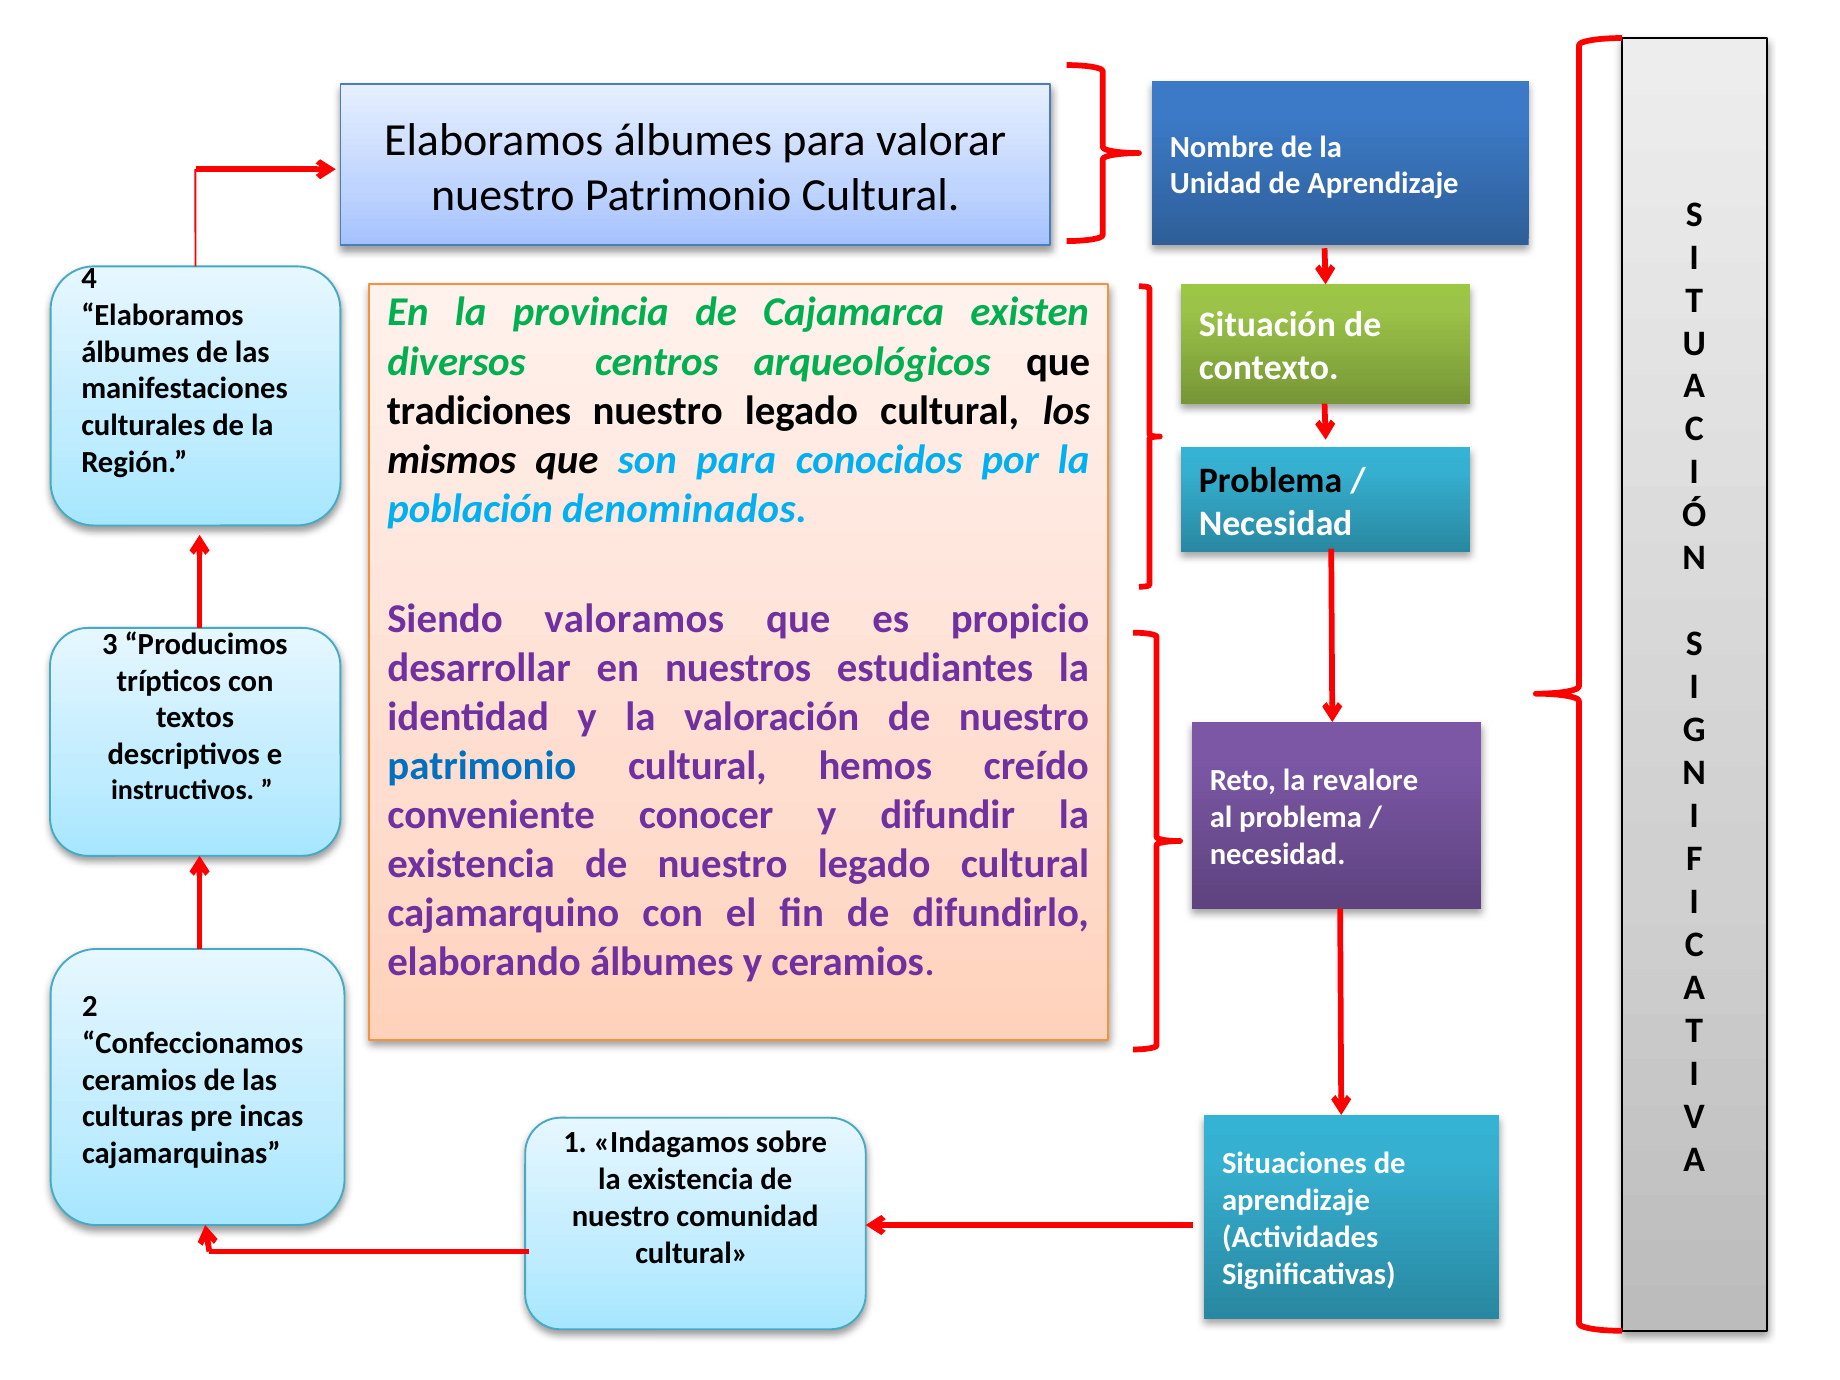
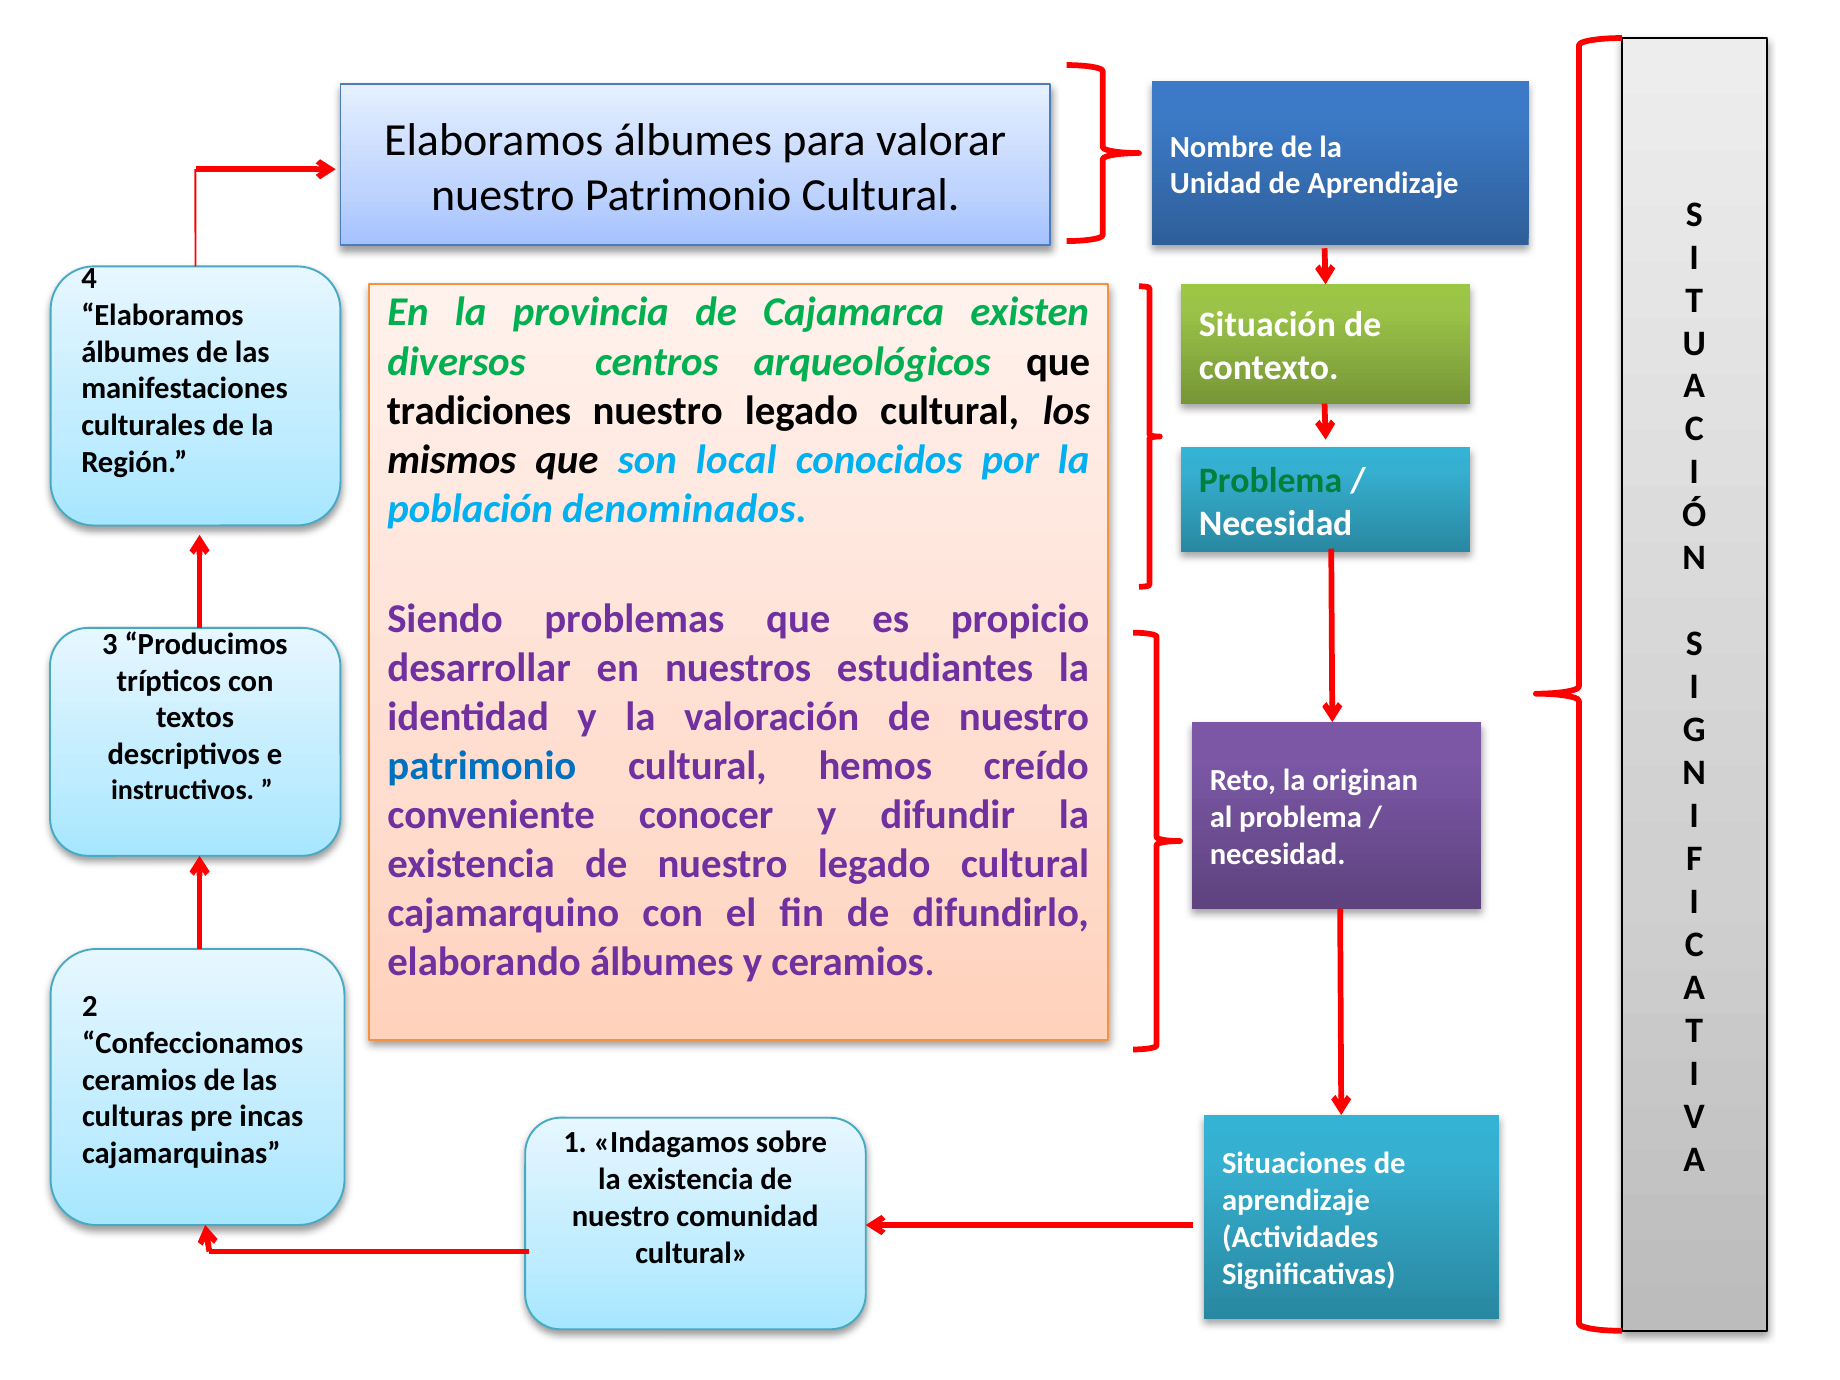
son para: para -> local (736, 460)
Problema colour: black -> green (1270, 481)
valoramos: valoramos -> problemas (634, 619)
revalore: revalore -> originan (1365, 781)
